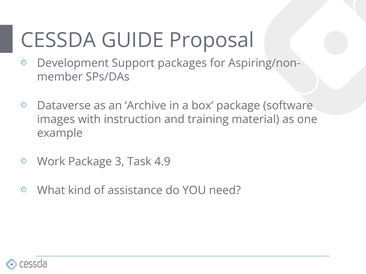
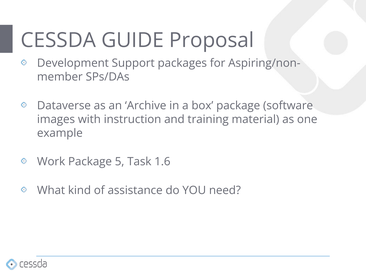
3: 3 -> 5 (120, 162)
4.9: 4.9 -> 1.6 (162, 162)
